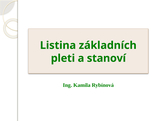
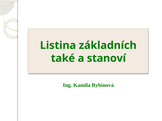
pleti: pleti -> také (63, 58)
